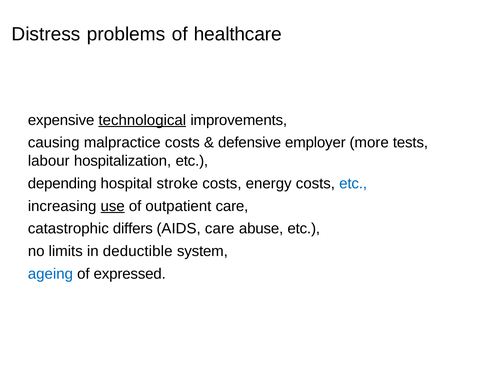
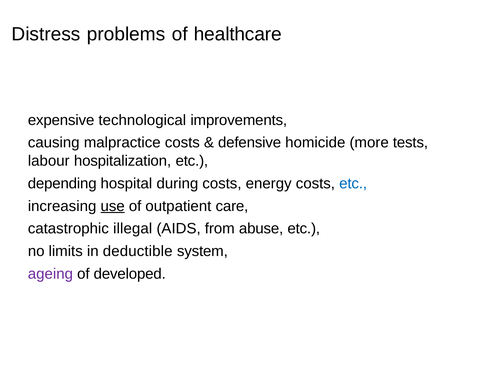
technological underline: present -> none (142, 120)
employer: employer -> homicide (315, 142)
stroke: stroke -> during (177, 183)
differs: differs -> illegal (133, 228)
AIDS care: care -> from (220, 228)
ageing colour: blue -> purple (50, 274)
expressed: expressed -> developed (130, 274)
